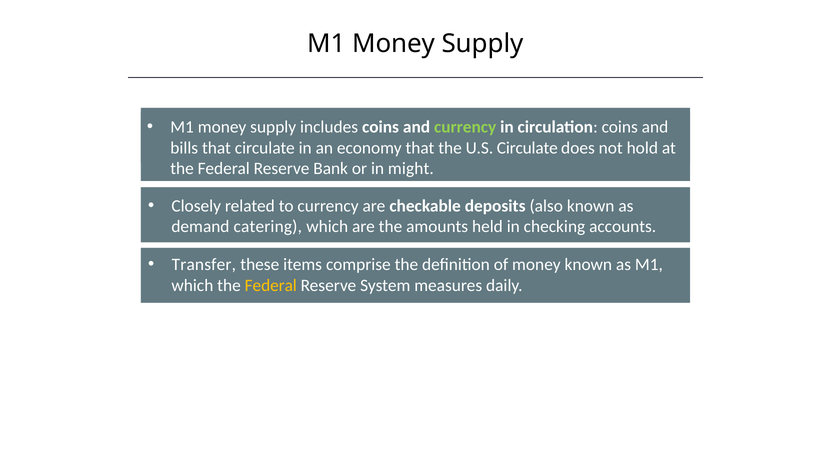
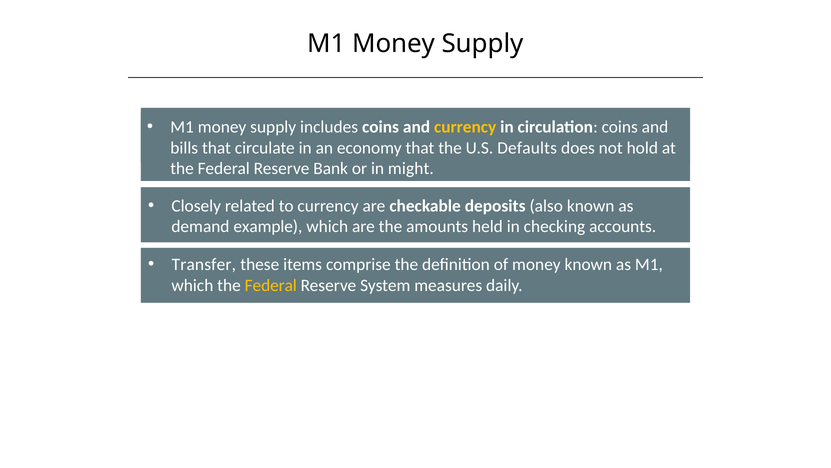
currency colour: light green -> yellow (465, 127)
U.S Circulate: Circulate -> Defaults (527, 148)
catering: catering -> example (268, 226)
